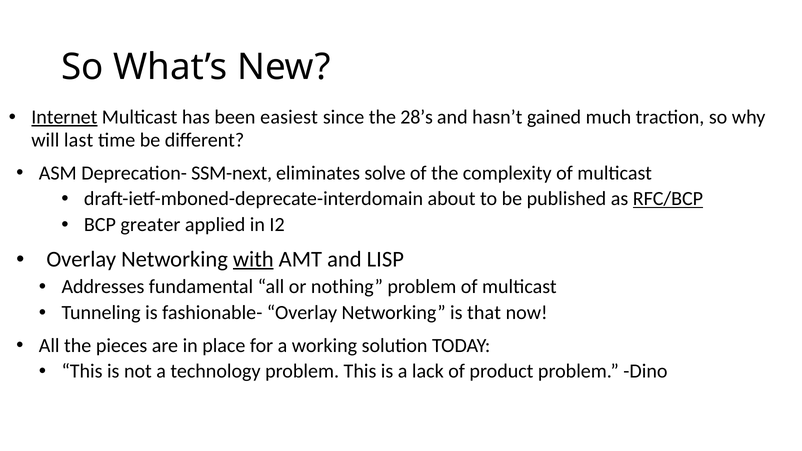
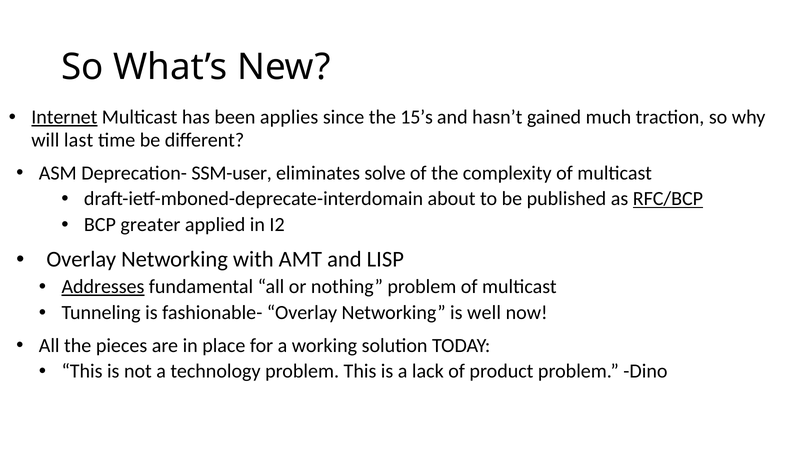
easiest: easiest -> applies (289, 117)
28’s: 28’s -> 15’s (417, 117)
SSM-next: SSM-next -> SSM-user (232, 173)
with underline: present -> none (253, 259)
Addresses underline: none -> present (103, 287)
that: that -> well (484, 313)
